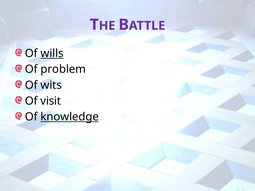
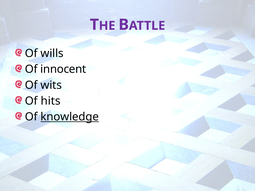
wills underline: present -> none (52, 53)
problem: problem -> innocent (63, 69)
visit: visit -> hits (51, 101)
